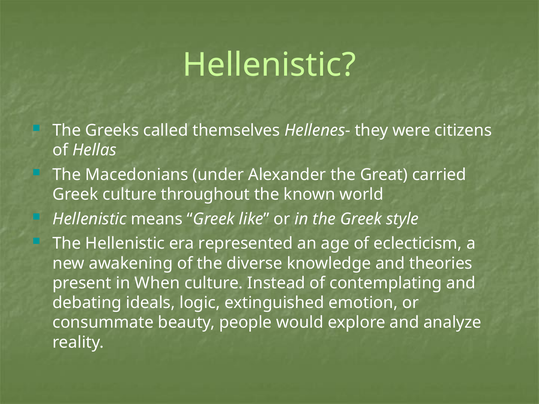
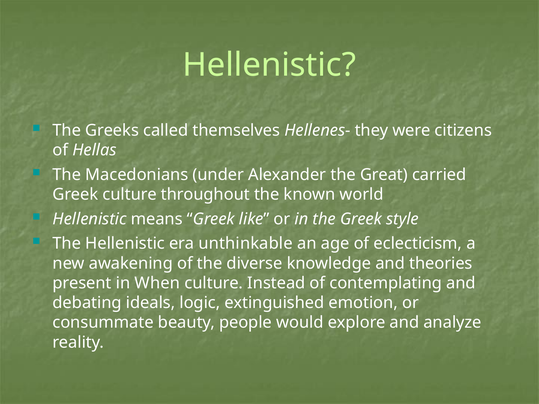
represented: represented -> unthinkable (246, 244)
